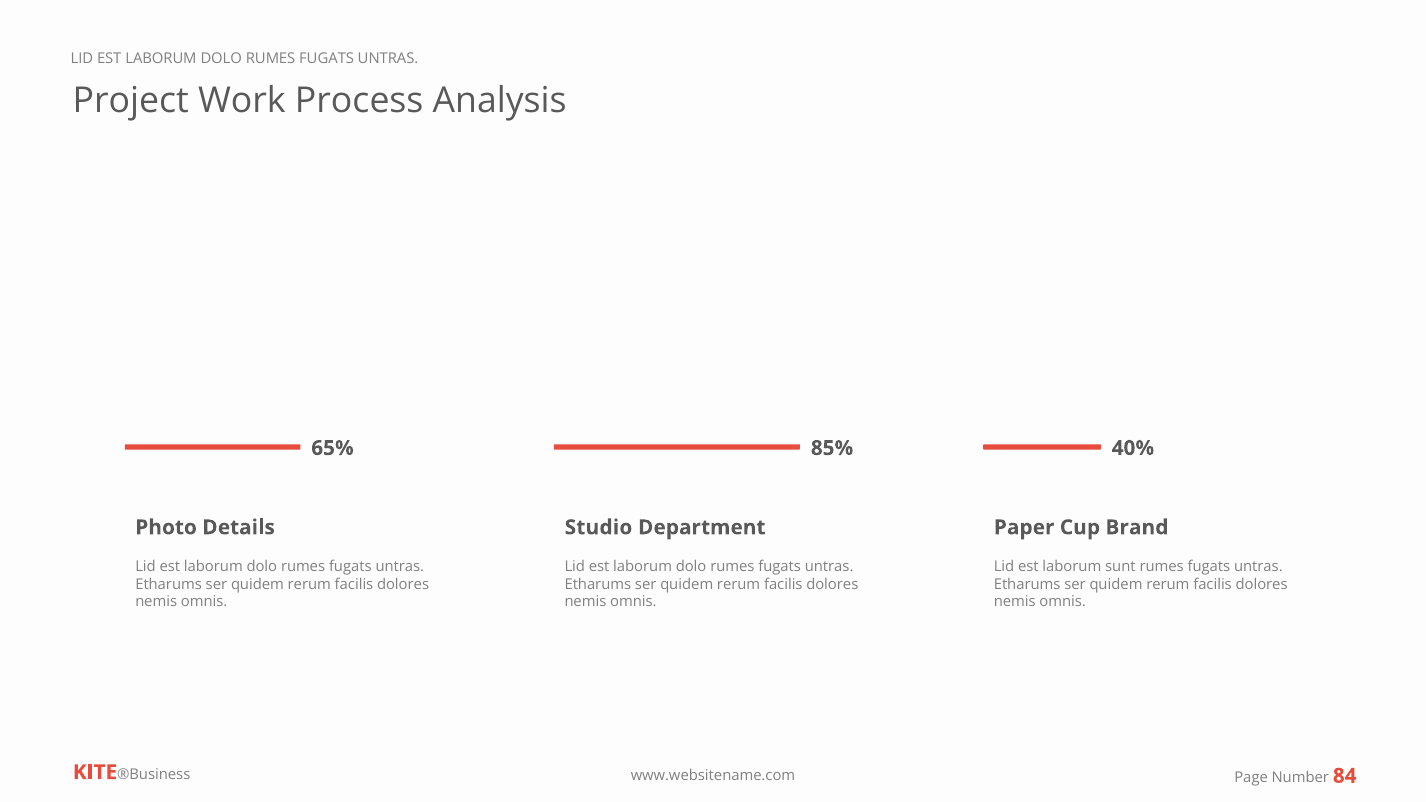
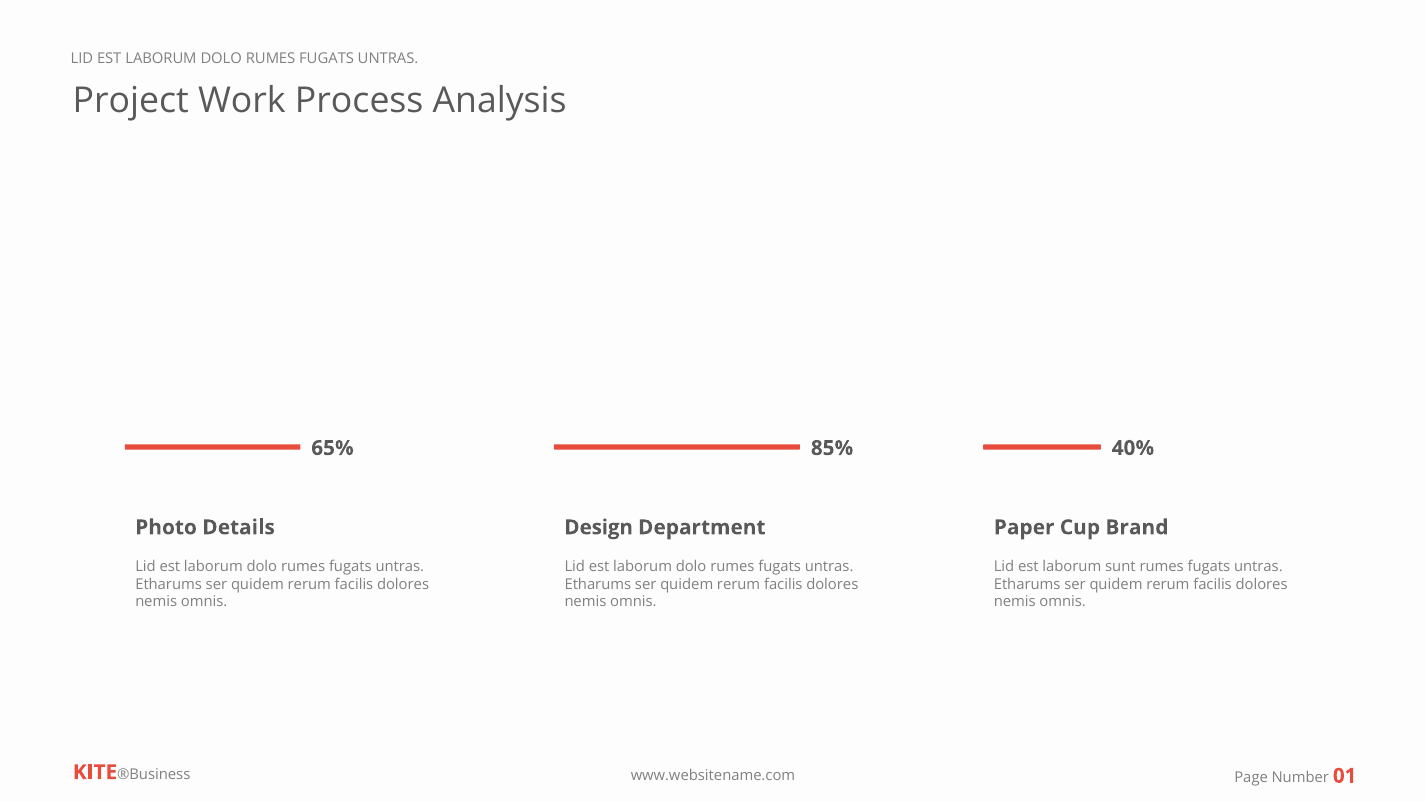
Studio: Studio -> Design (599, 528)
84: 84 -> 01 (1345, 776)
